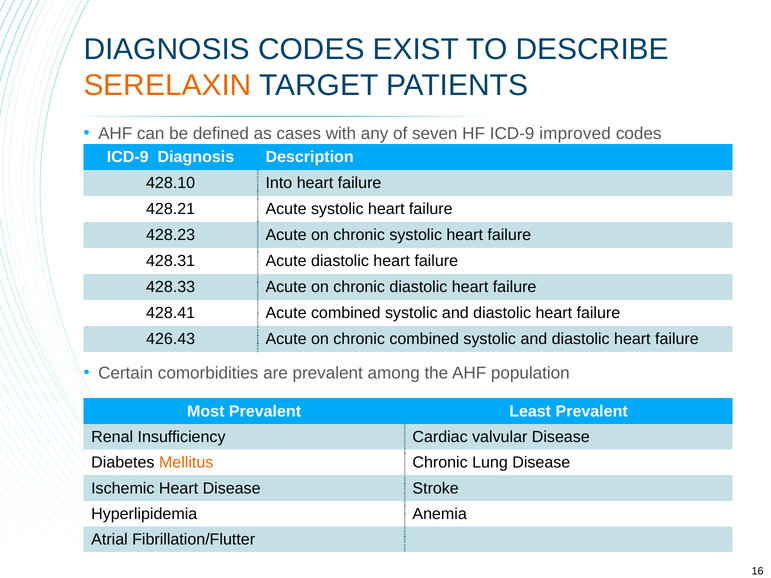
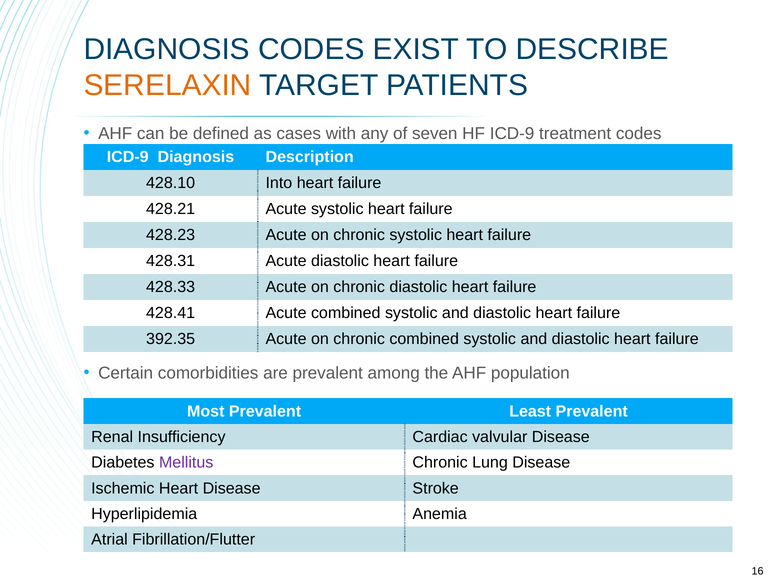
improved: improved -> treatment (575, 134)
426.43: 426.43 -> 392.35 (171, 339)
Mellitus colour: orange -> purple (186, 463)
